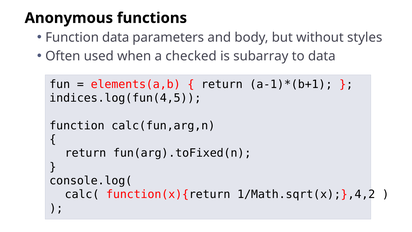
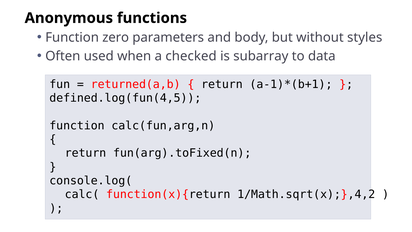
Function data: data -> zero (116, 38)
elements(a,b: elements(a,b -> returned(a,b (136, 84)
indices.log(fun(4,5: indices.log(fun(4,5 -> defined.log(fun(4,5 (125, 98)
